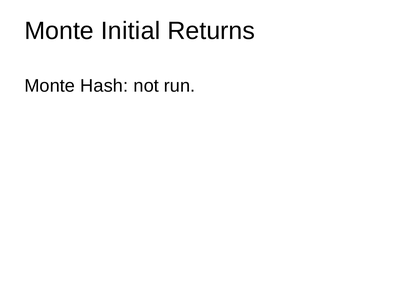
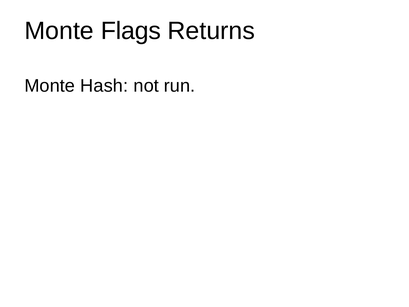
Initial: Initial -> Flags (131, 31)
